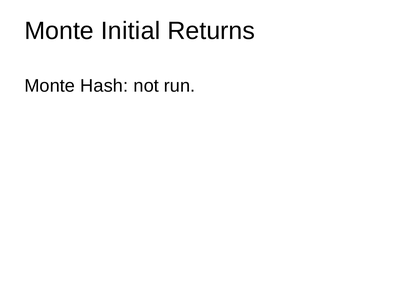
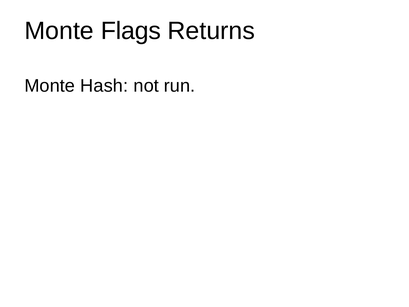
Initial: Initial -> Flags (131, 31)
